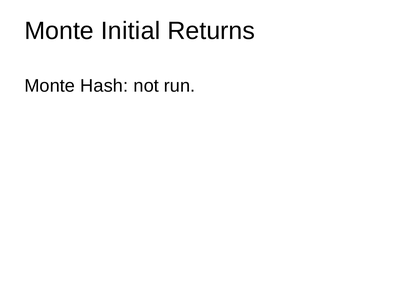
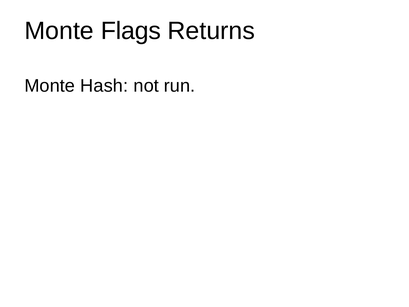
Initial: Initial -> Flags (131, 31)
